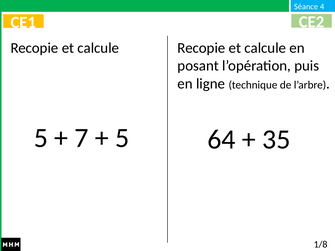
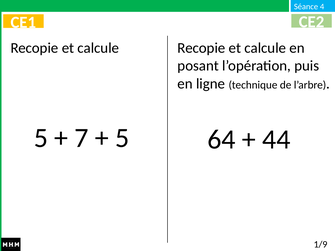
35: 35 -> 44 (276, 140)
1/8: 1/8 -> 1/9 (321, 245)
